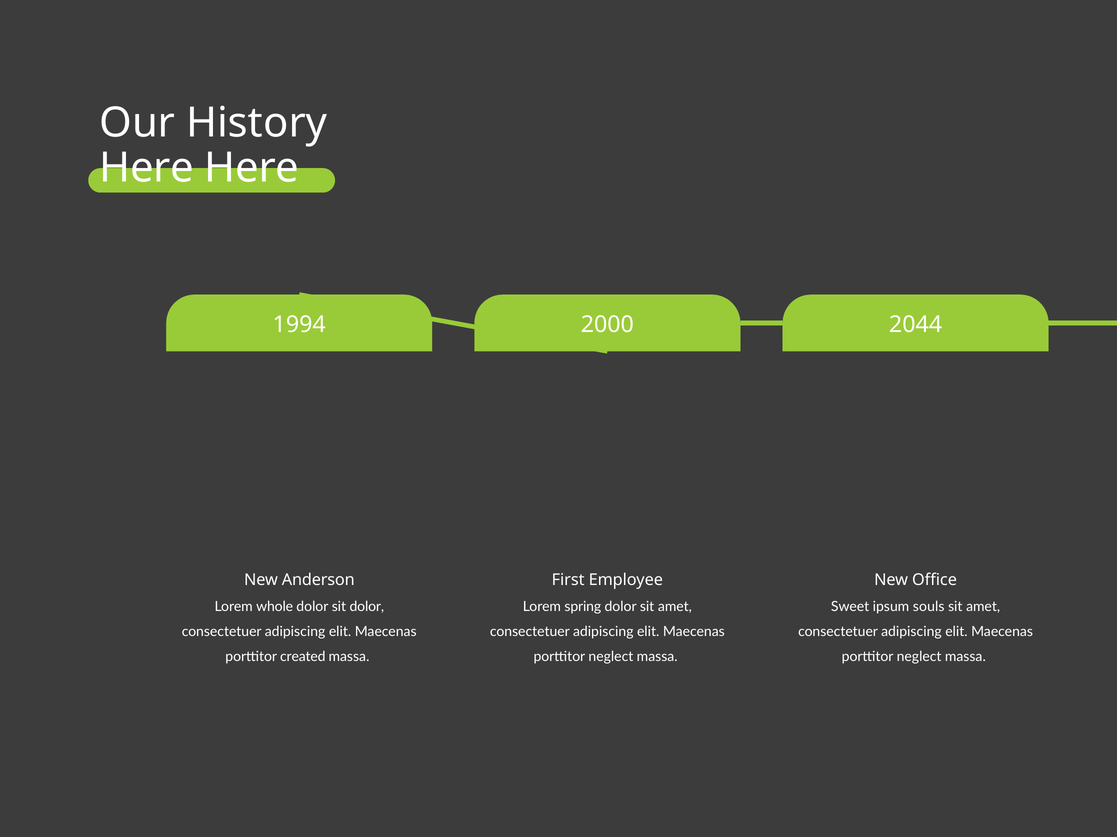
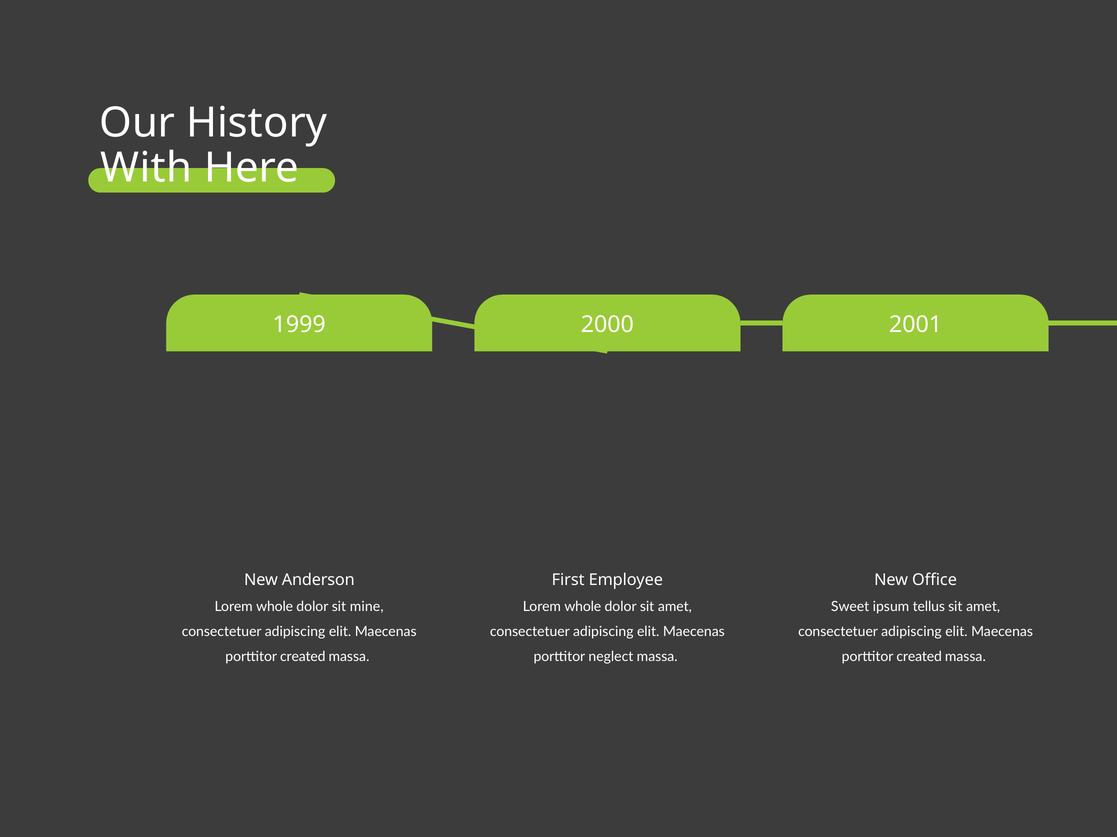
Here: Here -> With (146, 168)
1994: 1994 -> 1999 (299, 325)
2044: 2044 -> 2001 (916, 325)
sit dolor: dolor -> mine (367, 607)
spring: spring -> whole (583, 607)
souls: souls -> tellus (929, 607)
neglect: neglect -> created (919, 657)
